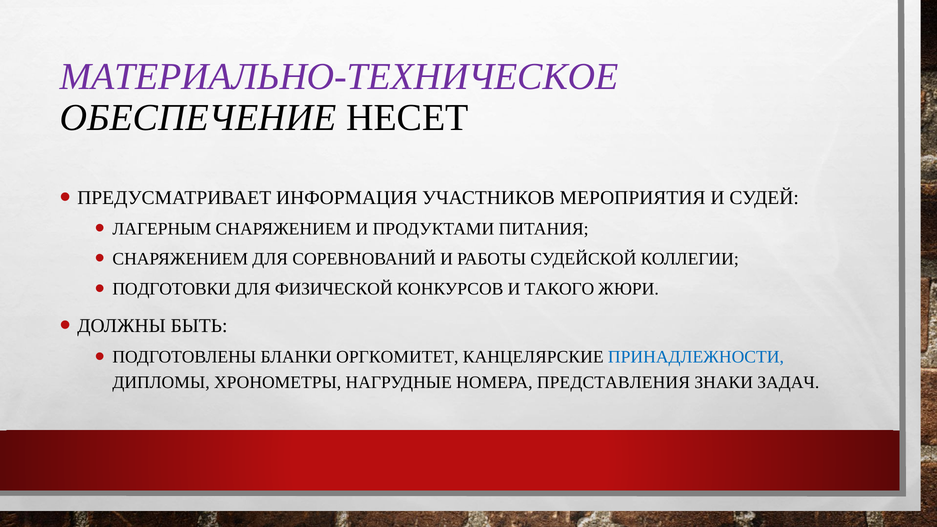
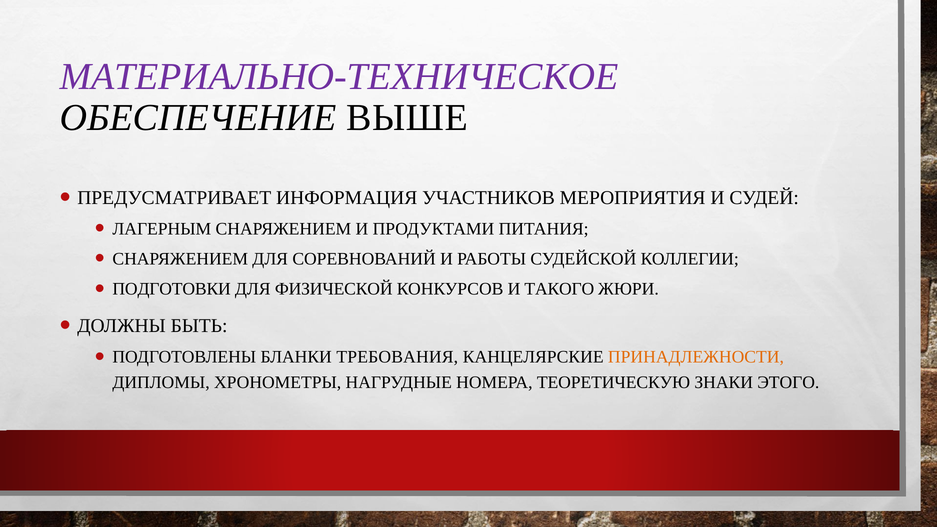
НЕСЕТ: НЕСЕТ -> ВЫШЕ (407, 118)
ОРГКОМИТЕТ: ОРГКОМИТЕТ -> ТРЕБОВАНИЯ (397, 357)
ПРИНАДЛЕЖНОСТИ colour: blue -> orange (696, 357)
ПРЕДСТАВЛЕНИЯ: ПРЕДСТАВЛЕНИЯ -> ТЕОРЕТИЧЕСКУЮ (614, 382)
ЗАДАЧ: ЗАДАЧ -> ЭТОГО (788, 382)
